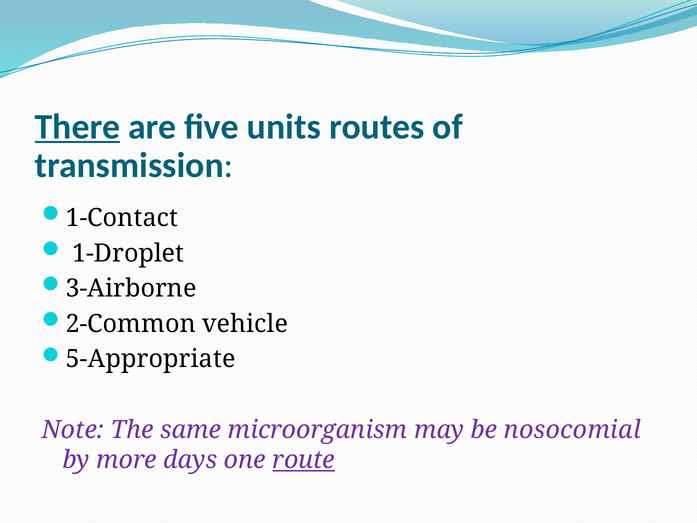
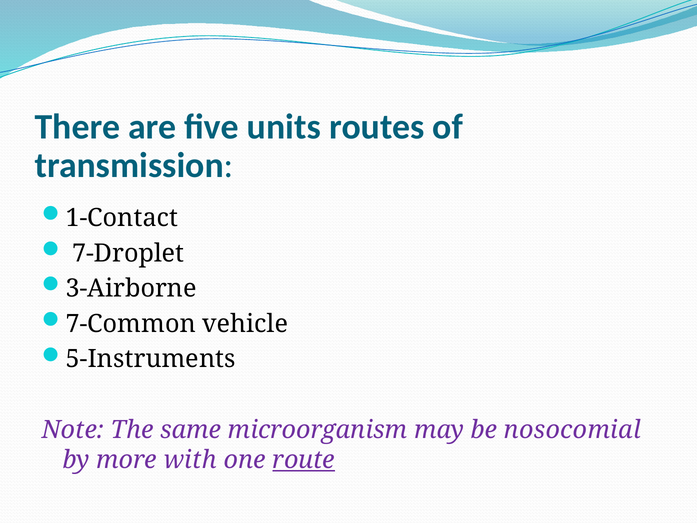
There underline: present -> none (77, 127)
1-Droplet: 1-Droplet -> 7-Droplet (128, 253)
2-Common: 2-Common -> 7-Common (131, 324)
5-Appropriate: 5-Appropriate -> 5-Instruments (151, 359)
days: days -> with (190, 460)
